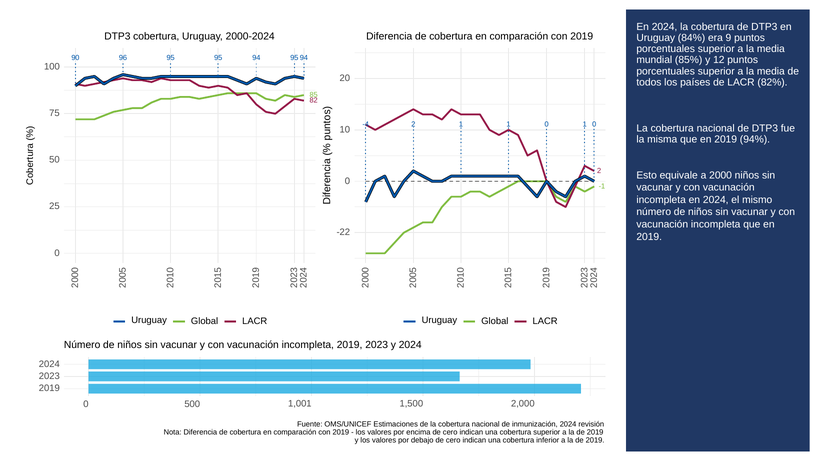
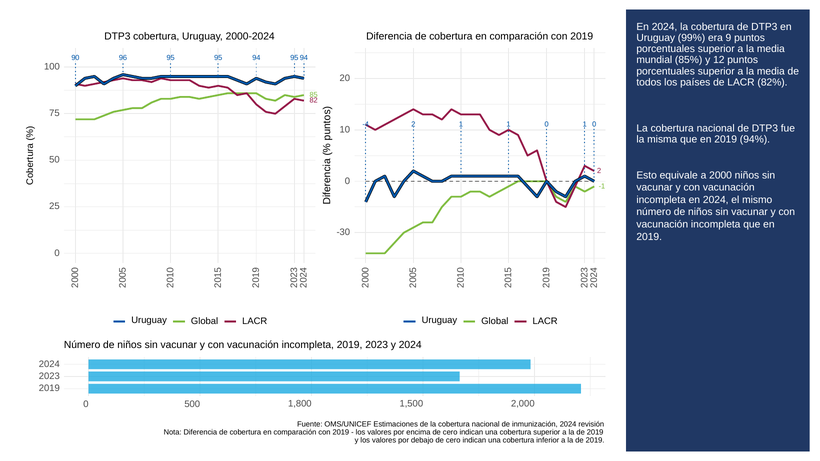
84%: 84% -> 99% (692, 38)
-22: -22 -> -30 (343, 232)
1,001: 1,001 -> 1,800 (300, 404)
